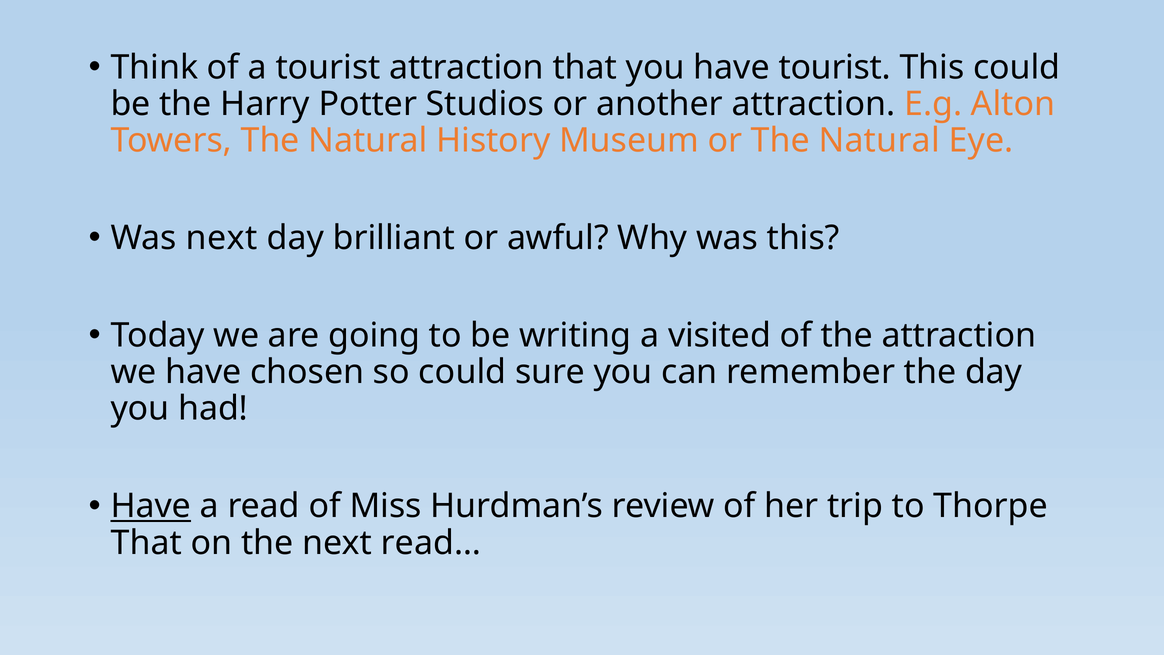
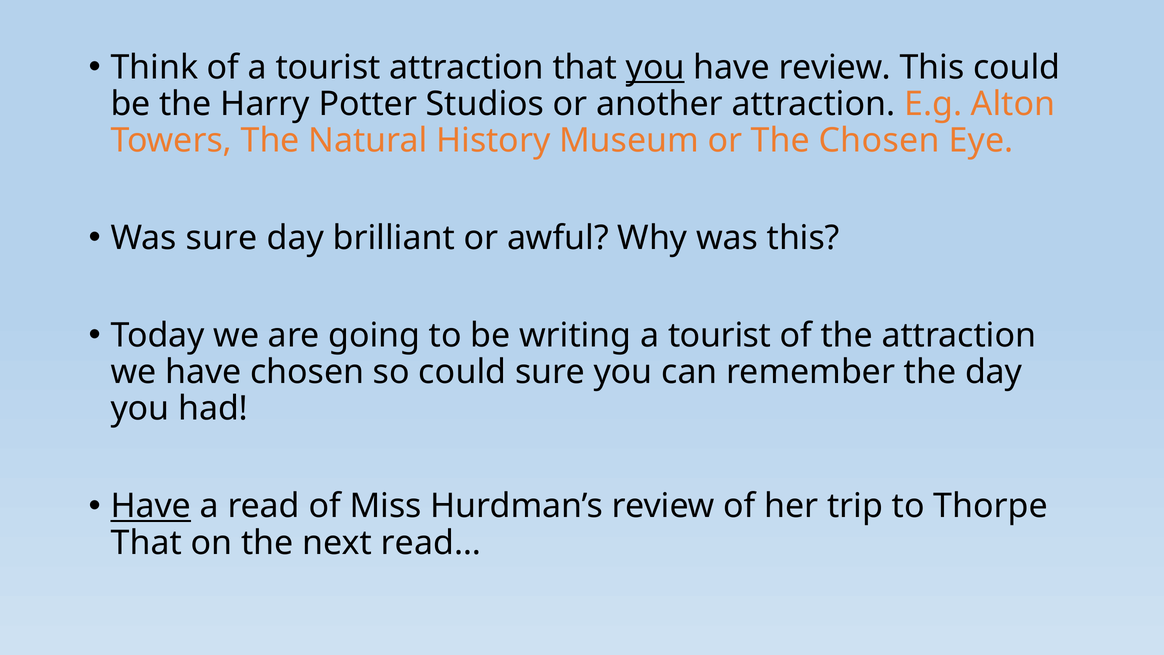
you underline: none -> present (655, 67)
have tourist: tourist -> review (835, 67)
or The Natural: Natural -> Chosen (879, 141)
Was next: next -> sure (222, 238)
writing a visited: visited -> tourist (720, 335)
